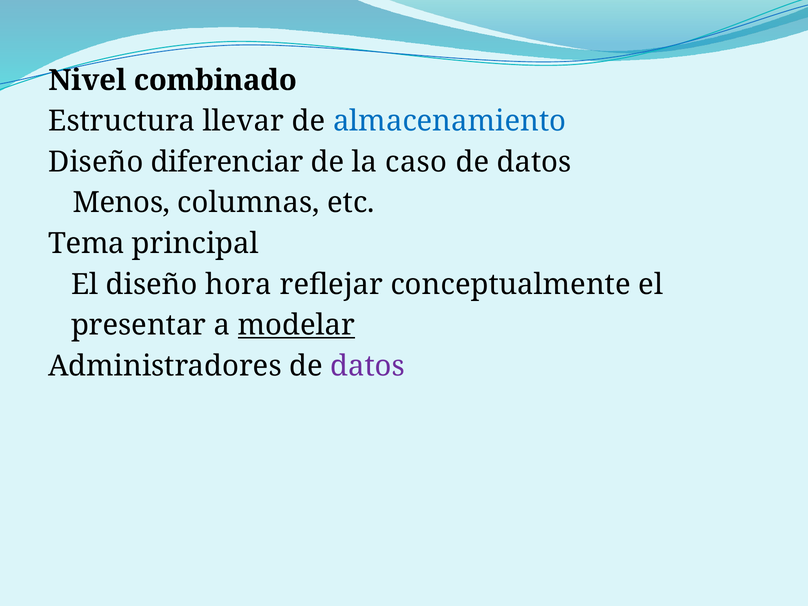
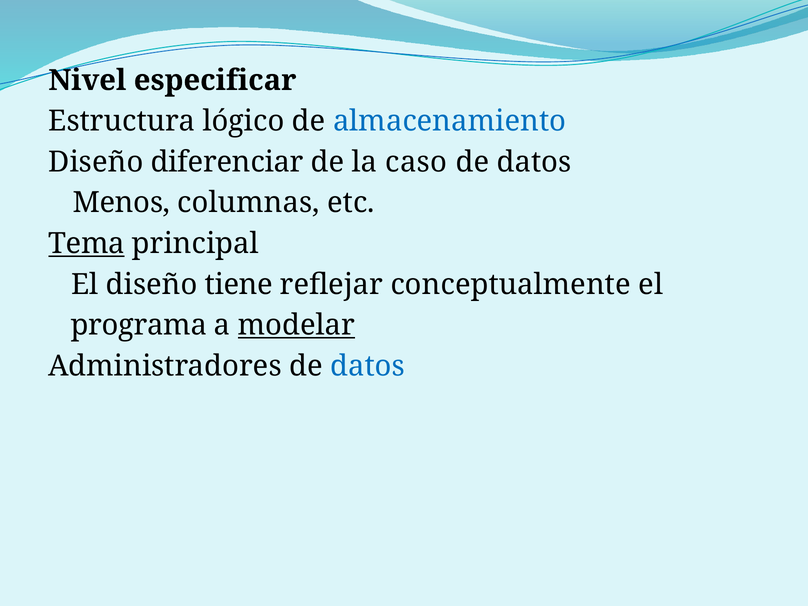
combinado: combinado -> especificar (215, 80)
llevar: llevar -> lógico (243, 121)
Tema underline: none -> present (87, 244)
hora: hora -> tiene (239, 284)
presentar: presentar -> programa (139, 325)
datos colour: purple -> blue (368, 366)
